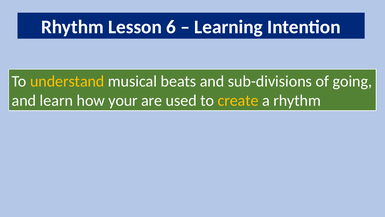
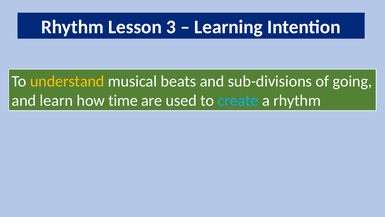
6: 6 -> 3 (171, 27)
your: your -> time (123, 100)
create colour: yellow -> light blue (238, 100)
